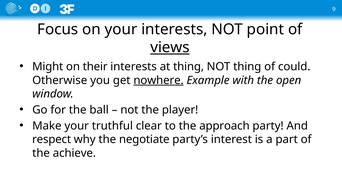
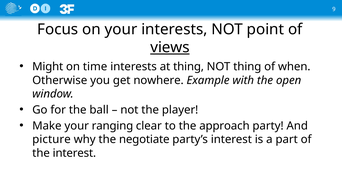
their: their -> time (95, 67)
could: could -> when (294, 67)
nowhere underline: present -> none (159, 80)
truthful: truthful -> ranging (112, 126)
respect: respect -> picture (52, 140)
the achieve: achieve -> interest (74, 153)
